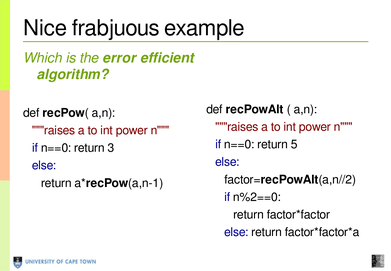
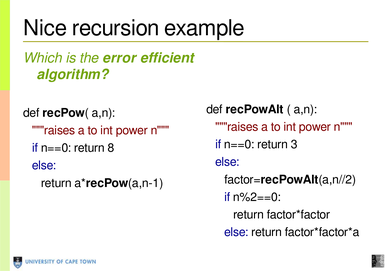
frabjuous: frabjuous -> recursion (116, 28)
5: 5 -> 3 (294, 144)
3: 3 -> 8 (111, 148)
